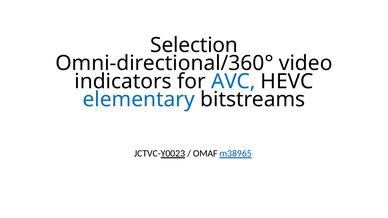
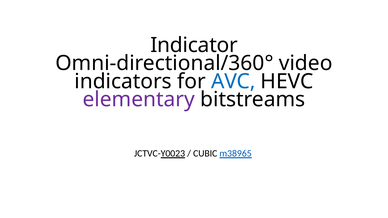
Selection: Selection -> Indicator (194, 45)
elementary colour: blue -> purple (139, 100)
OMAF: OMAF -> CUBIC (205, 154)
